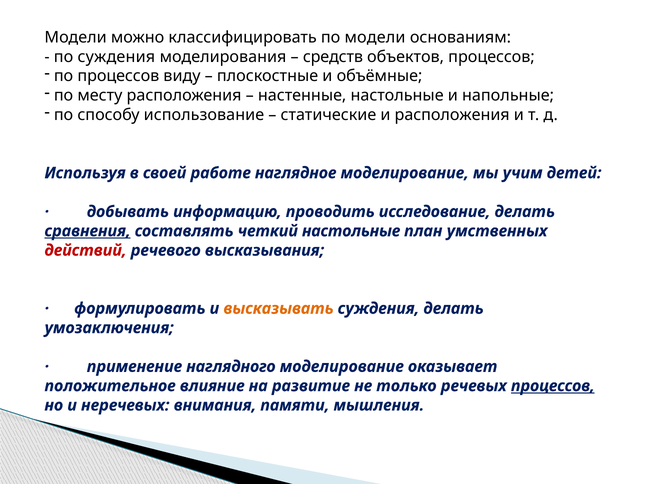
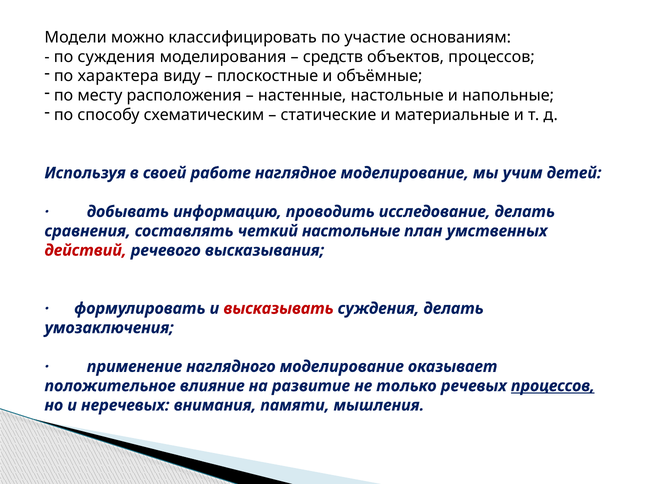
по модели: модели -> участие (375, 37)
по процессов: процессов -> характера (118, 76)
использование: использование -> схематическим (204, 115)
и расположения: расположения -> материальные (452, 115)
сравнения underline: present -> none (88, 231)
высказывать colour: orange -> red (279, 309)
